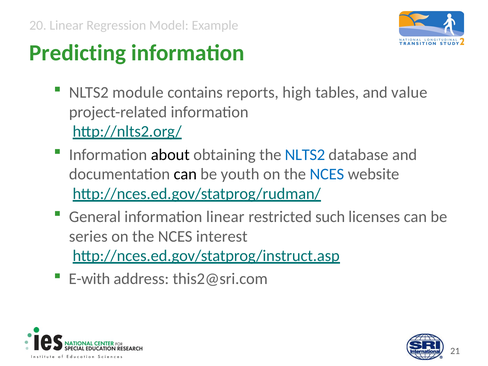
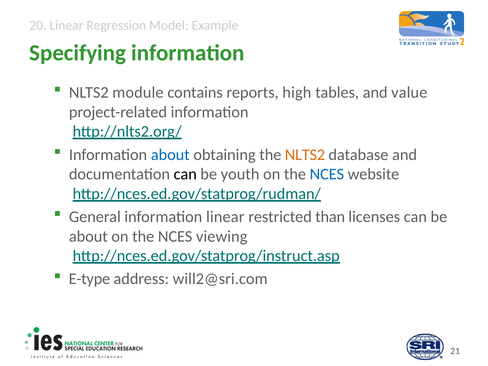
Predicting: Predicting -> Specifying (78, 53)
about colour: black -> blue (170, 155)
NLTS2 colour: blue -> orange (305, 155)
such: such -> than (330, 217)
series: series -> about (88, 236)
interest: interest -> viewing (222, 236)
E-with: E-with -> E-type (89, 279)
this2@sri.com: this2@sri.com -> will2@sri.com (220, 279)
